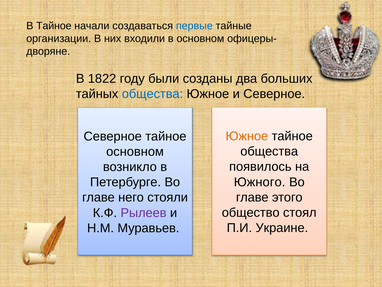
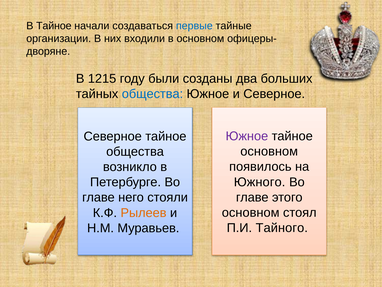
1822: 1822 -> 1215 (102, 78)
Южное colour: orange -> purple (247, 136)
общества: общества -> основном (269, 151)
основном: основном -> общества (135, 151)
общество: общество -> основном (251, 212)
Рылеев colour: purple -> orange (144, 212)
Украине: Украине -> Тайного (282, 228)
